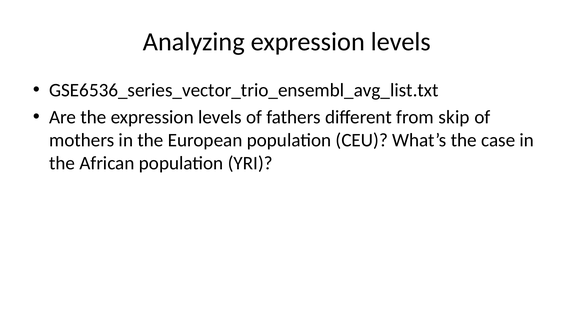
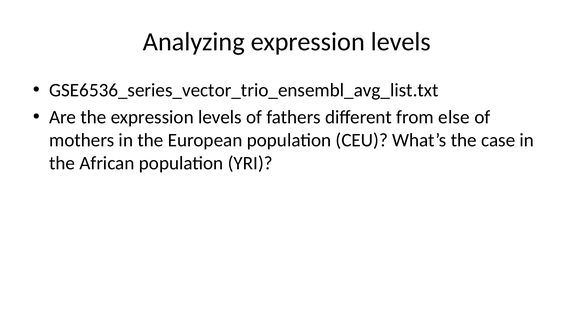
skip: skip -> else (454, 117)
